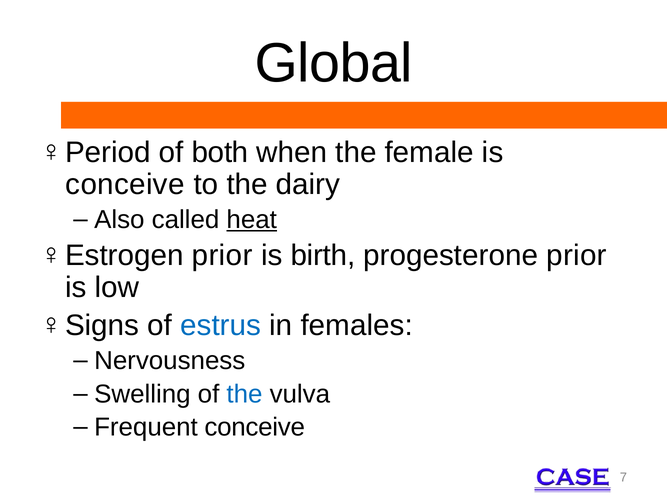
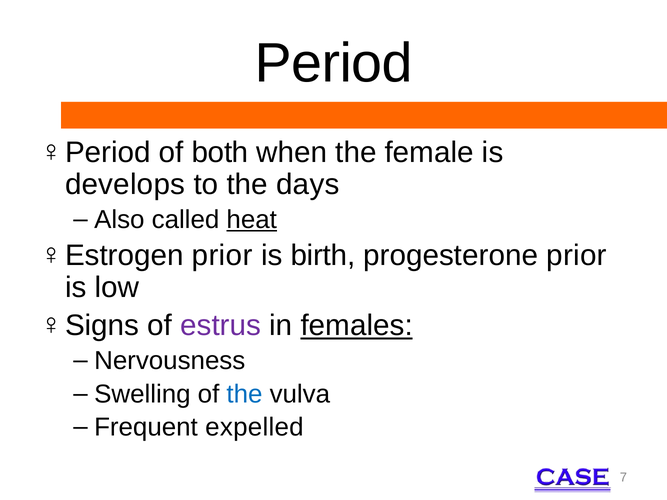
Global: Global -> Period (334, 63)
conceive: conceive -> develops (125, 185)
dairy: dairy -> days (308, 185)
estrus colour: blue -> purple (221, 326)
females underline: none -> present (357, 326)
Frequent conceive: conceive -> expelled (254, 428)
